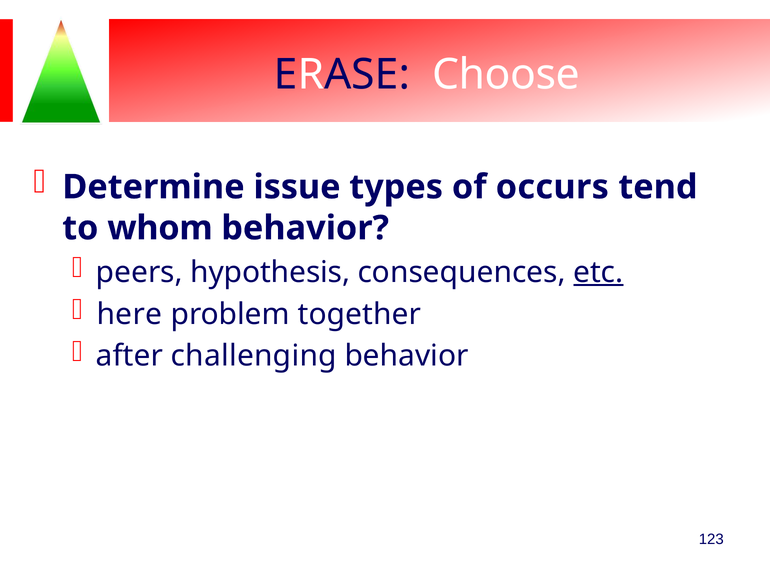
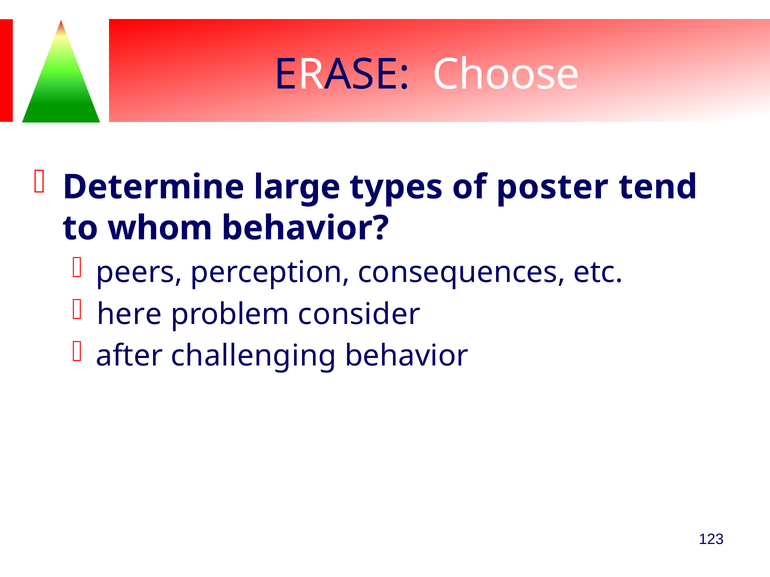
issue: issue -> large (297, 187)
occurs: occurs -> poster (552, 187)
hypothesis: hypothesis -> perception (270, 272)
etc underline: present -> none (598, 272)
together: together -> consider (359, 314)
